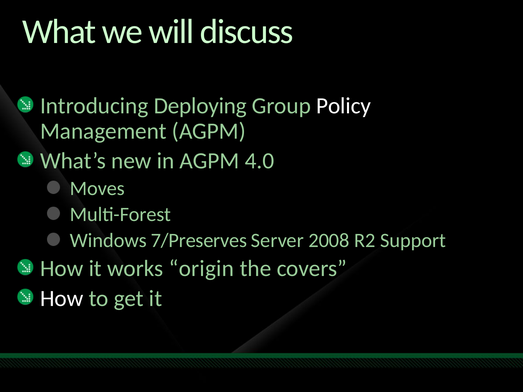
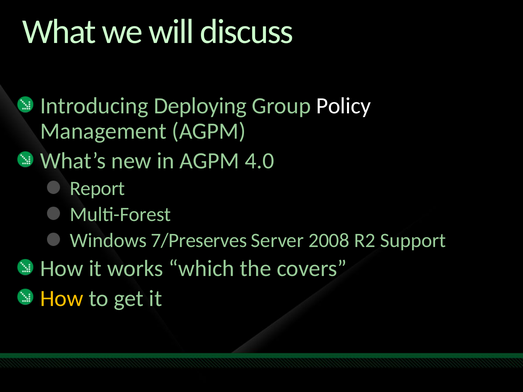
Moves: Moves -> Report (97, 189)
origin: origin -> which (202, 269)
How colour: white -> yellow (62, 299)
